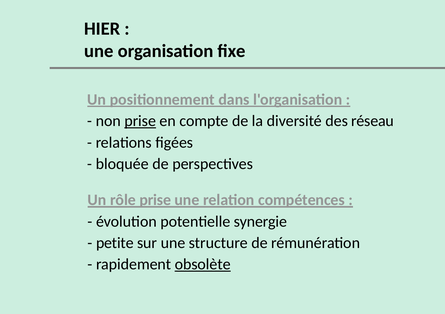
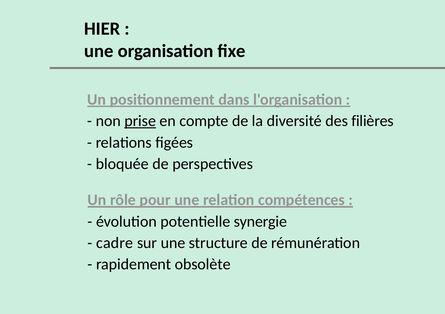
réseau: réseau -> filières (373, 121)
rôle prise: prise -> pour (155, 200)
petite: petite -> cadre (115, 243)
obsolète underline: present -> none (203, 265)
